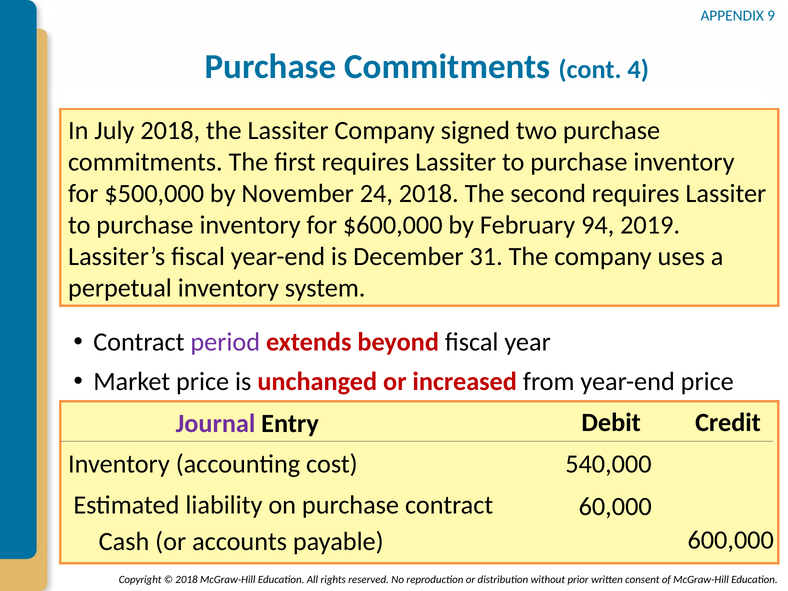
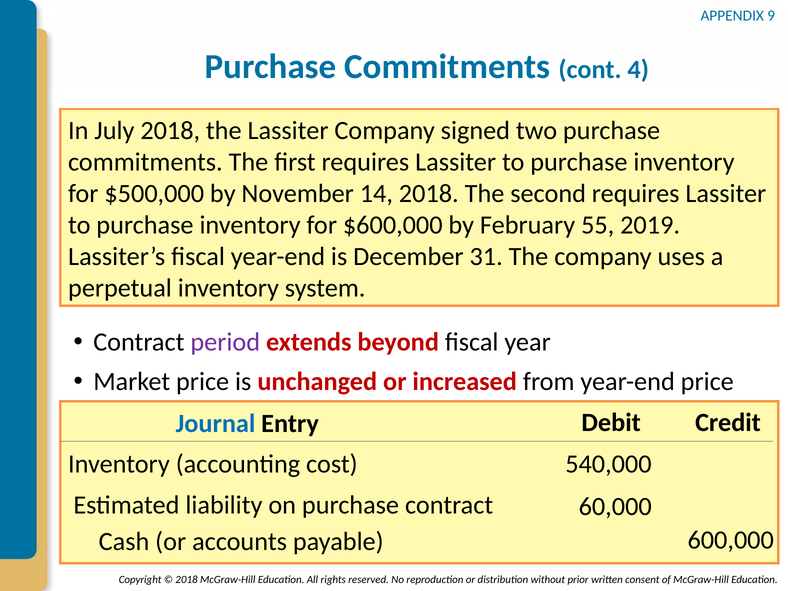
24: 24 -> 14 (376, 194)
94: 94 -> 55 (598, 225)
Journal colour: purple -> blue (216, 423)
